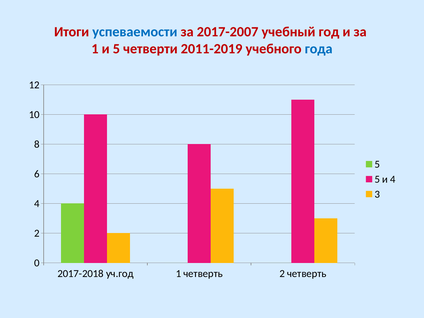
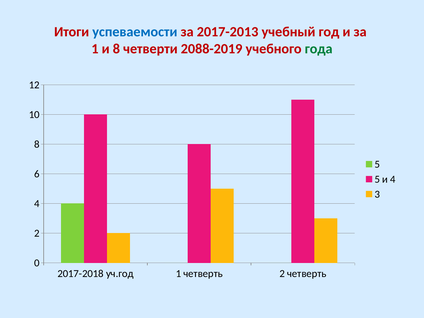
2017-2007: 2017-2007 -> 2017-2013 (228, 32)
и 5: 5 -> 8 (116, 49)
2011-2019: 2011-2019 -> 2088-2019 (212, 49)
года colour: blue -> green (319, 49)
